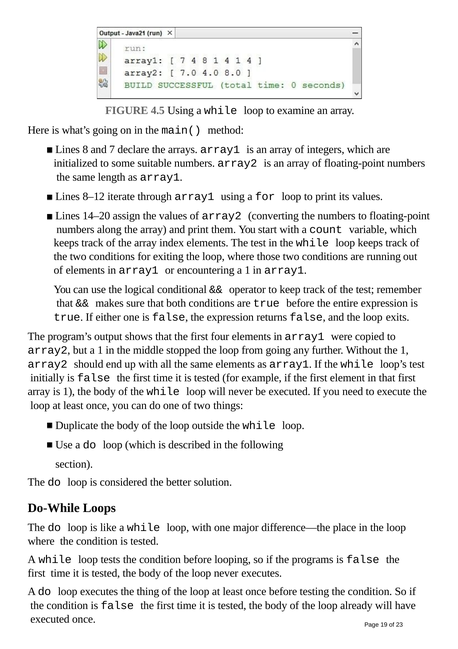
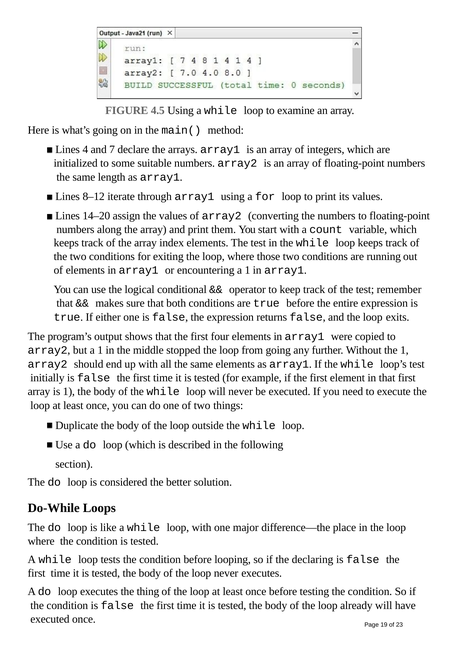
8: 8 -> 4 (85, 149)
programs: programs -> declaring (313, 559)
